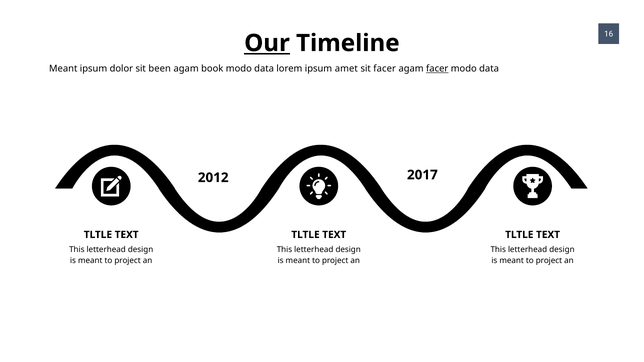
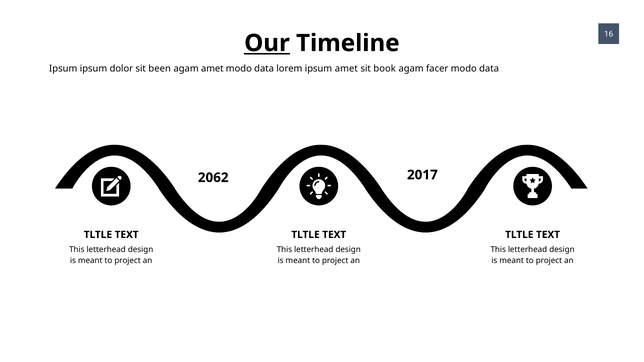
Meant: Meant -> Ipsum (63, 69)
agam book: book -> amet (212, 69)
sit facer: facer -> book (385, 69)
facer underline: present -> none (437, 69)
2012: 2012 -> 2062 (213, 178)
